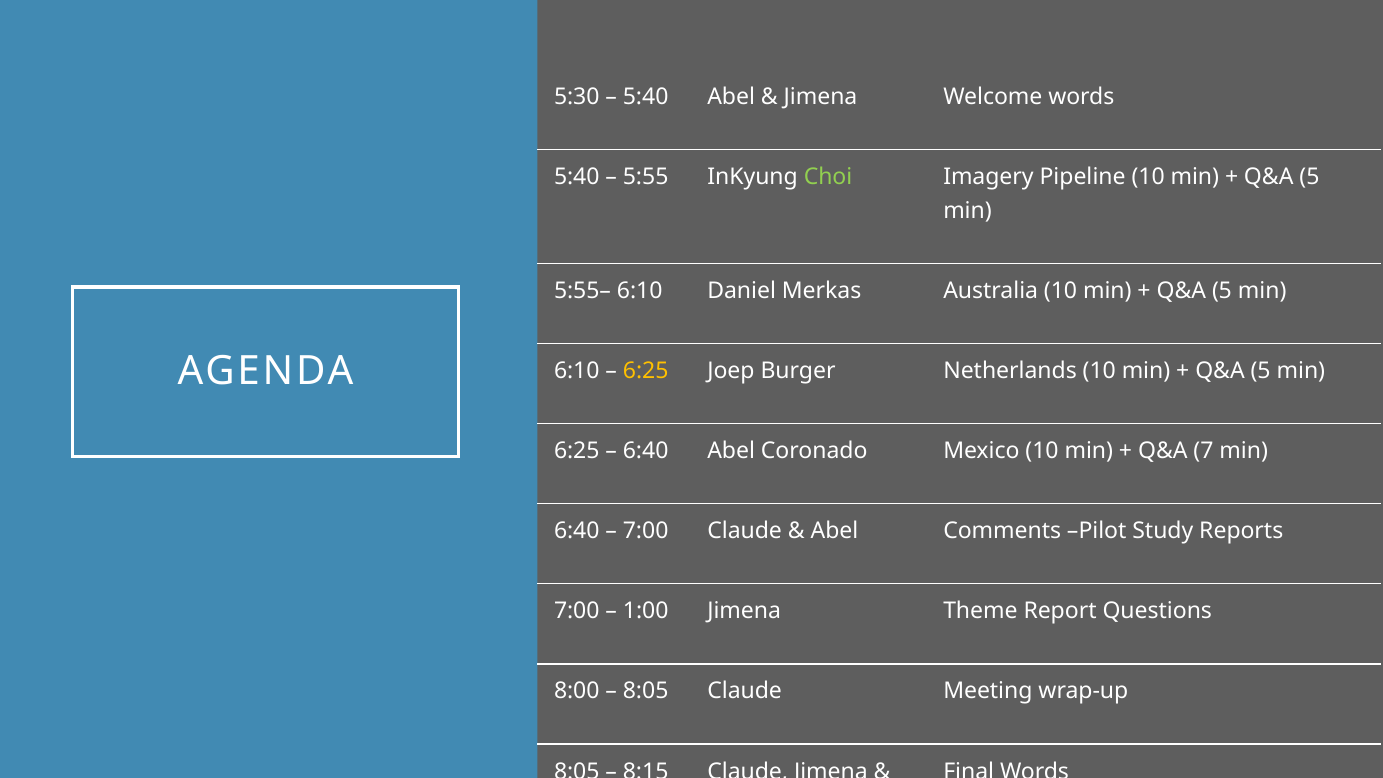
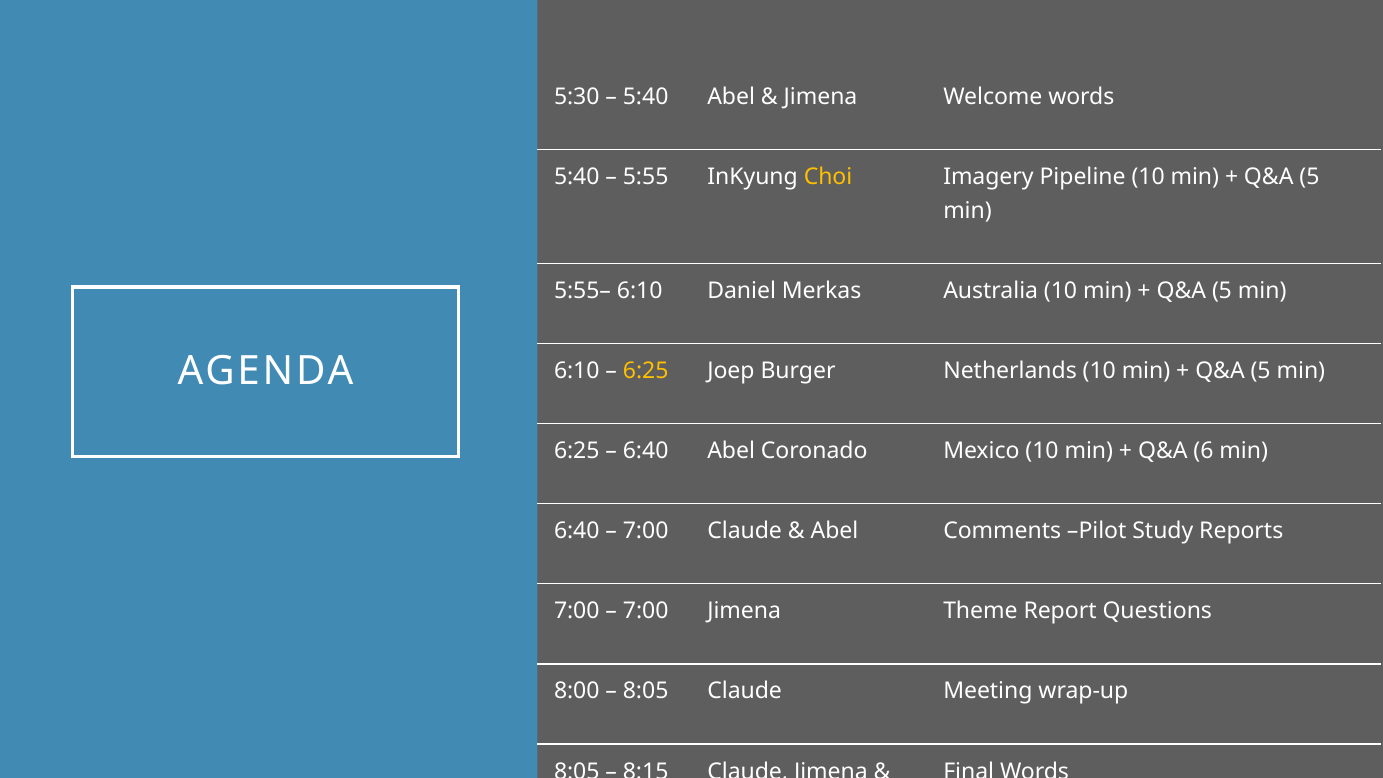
Choi colour: light green -> yellow (828, 177)
7: 7 -> 6 (1203, 451)
1:00: 1:00 -> 7:00 (646, 611)
